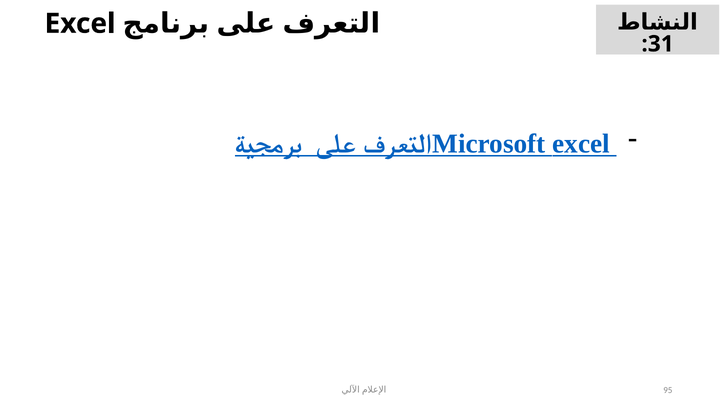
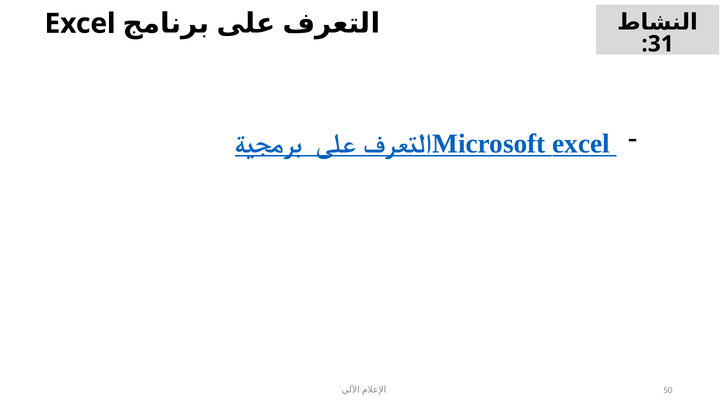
95: 95 -> 50 (668, 391)
